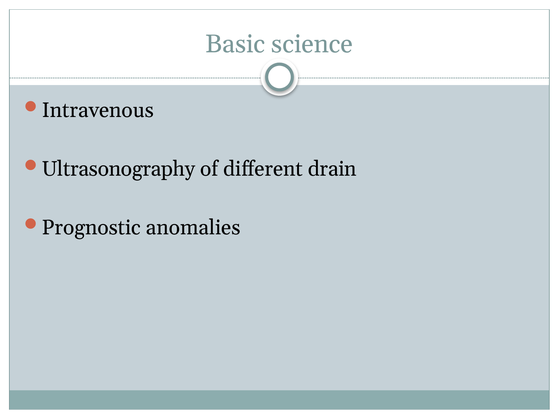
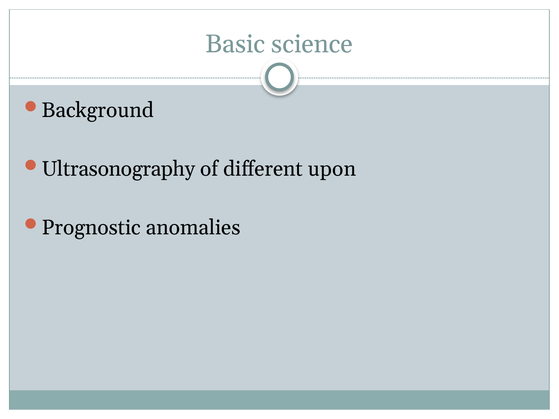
Intravenous: Intravenous -> Background (98, 110)
drain: drain -> upon (332, 169)
